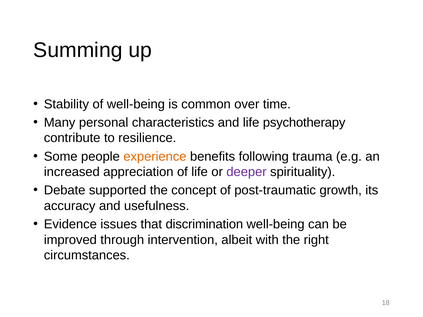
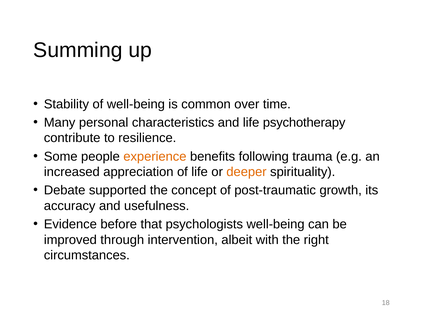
deeper colour: purple -> orange (246, 172)
issues: issues -> before (119, 224)
discrimination: discrimination -> psychologists (204, 224)
